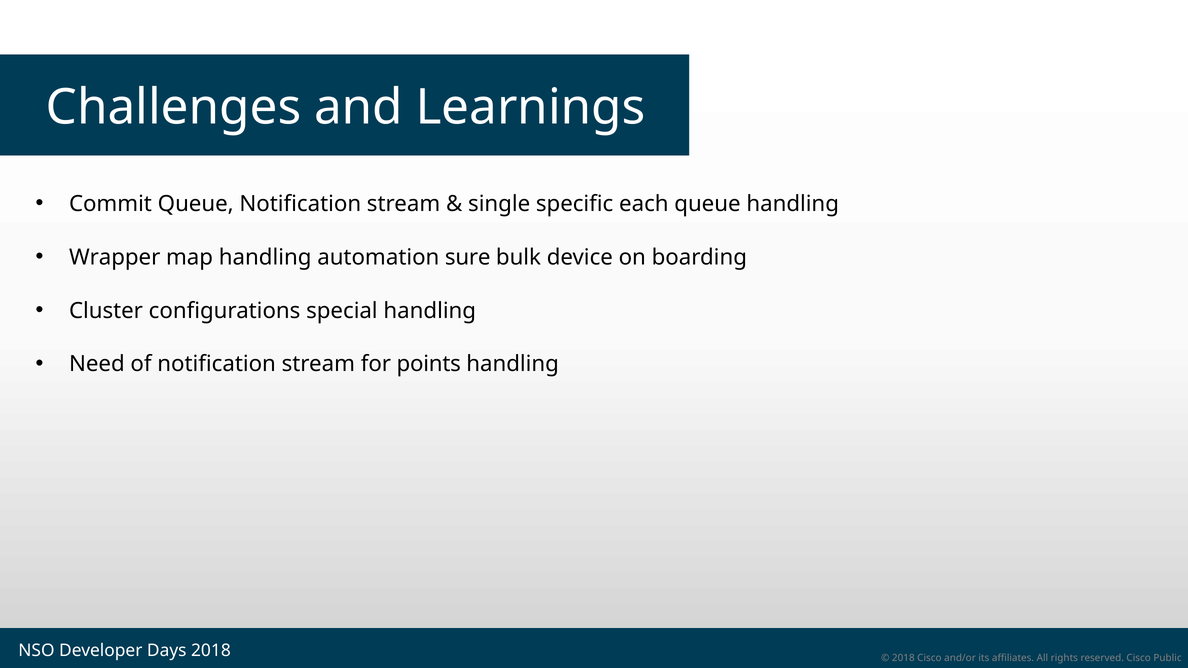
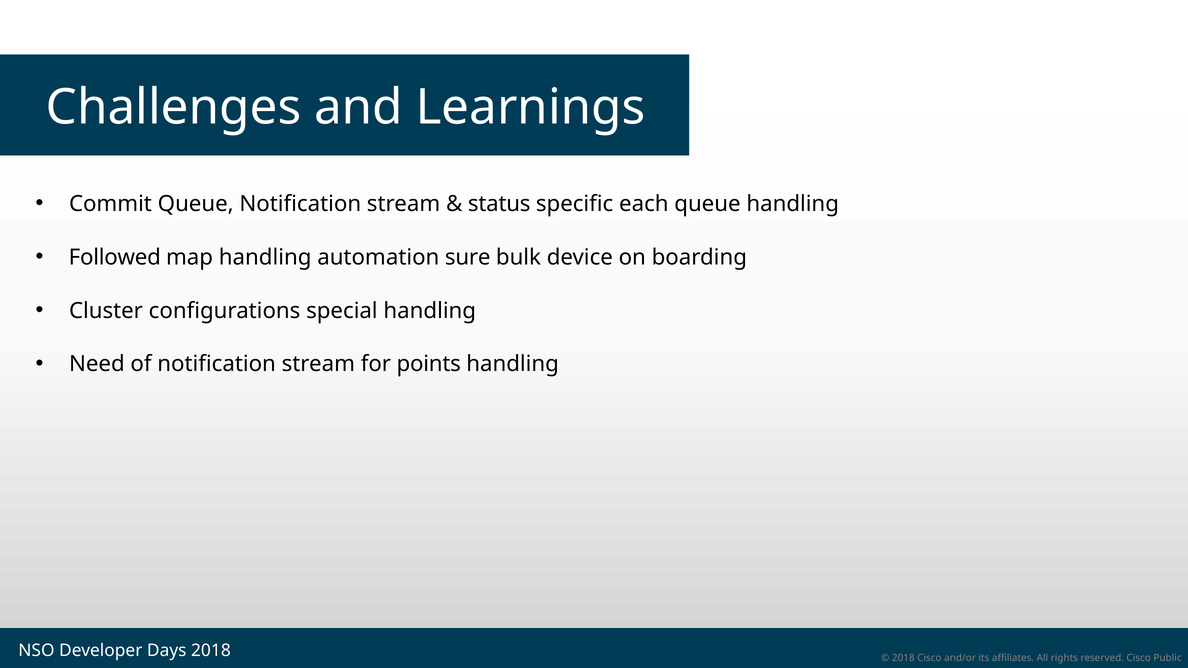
single: single -> status (499, 204)
Wrapper: Wrapper -> Followed (115, 257)
